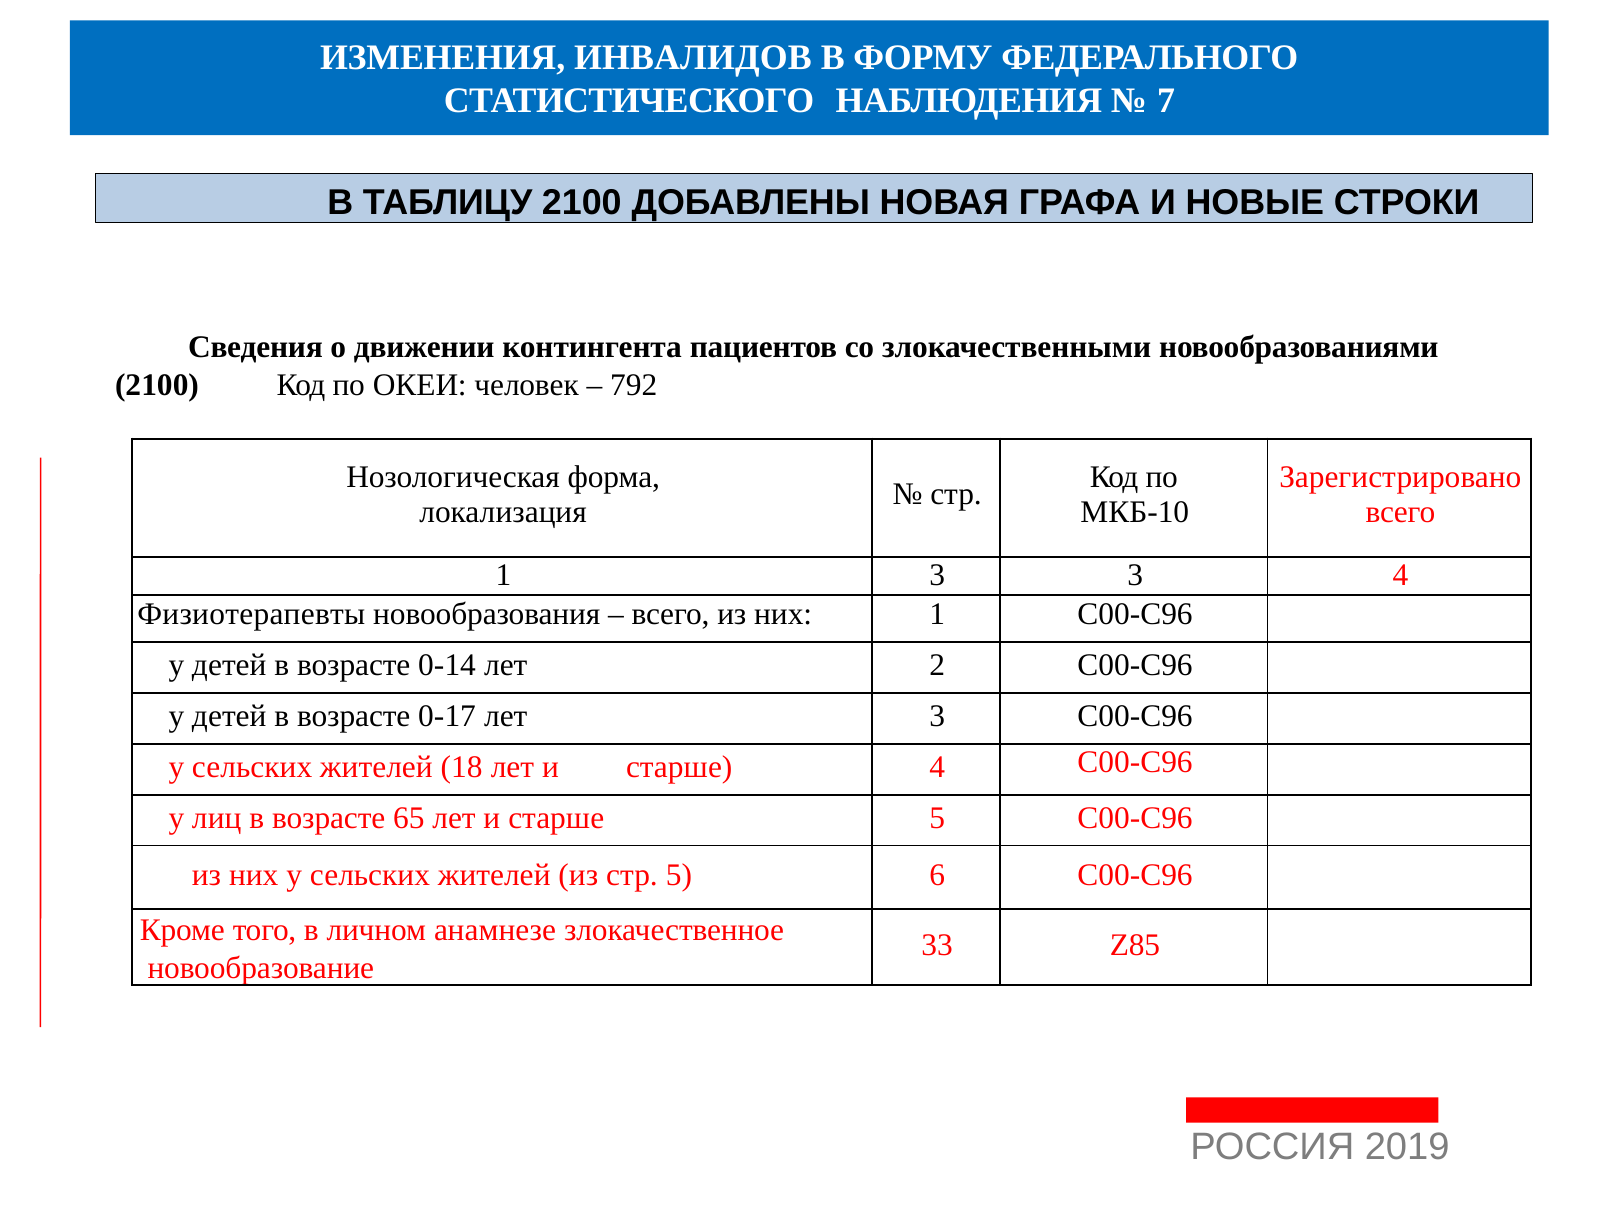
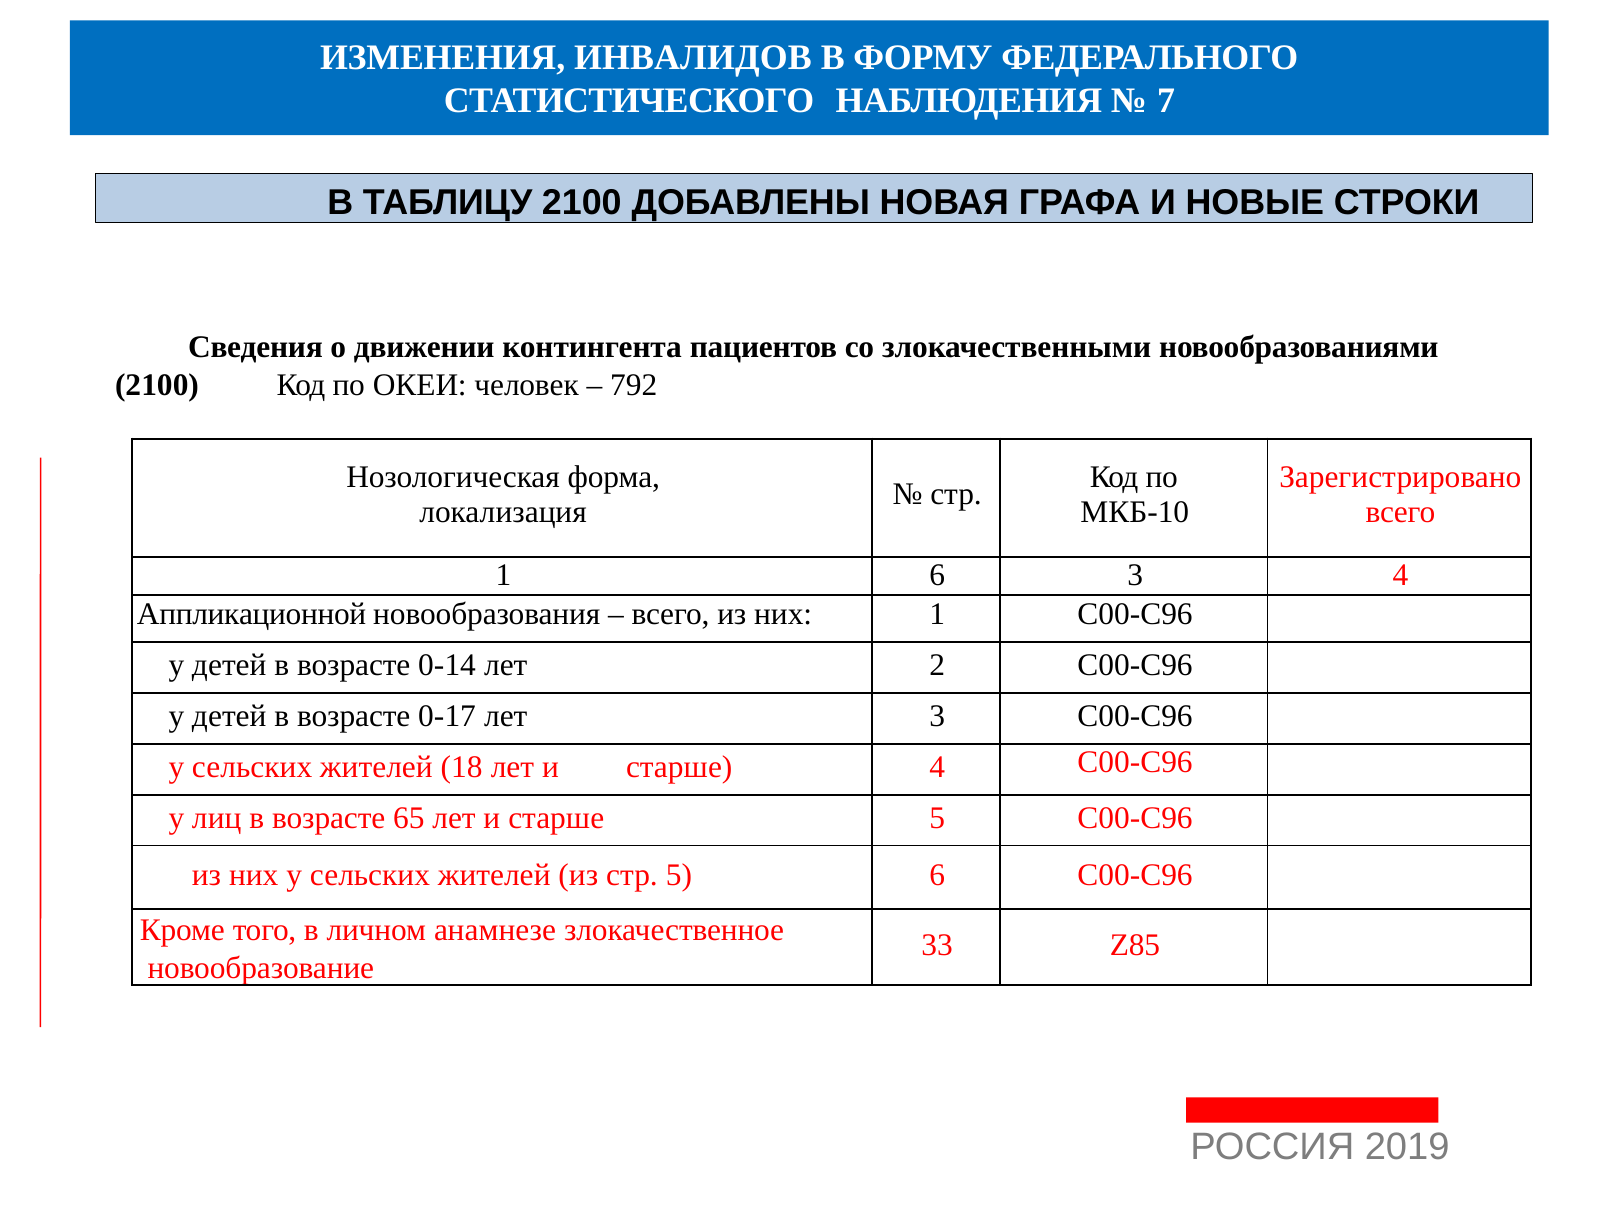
1 3: 3 -> 6 (937, 576)
Физиотерапевты: Физиотерапевты -> Аппликационной (252, 614)
